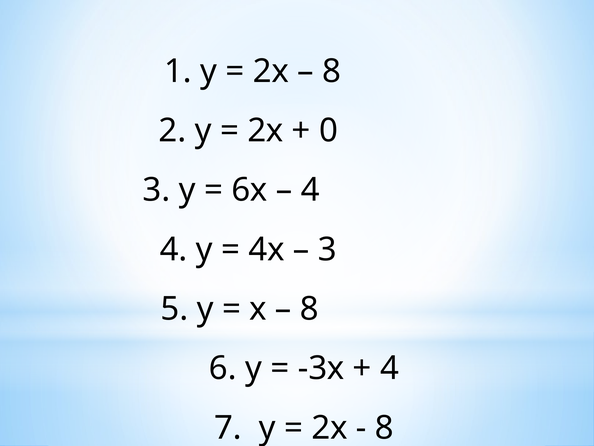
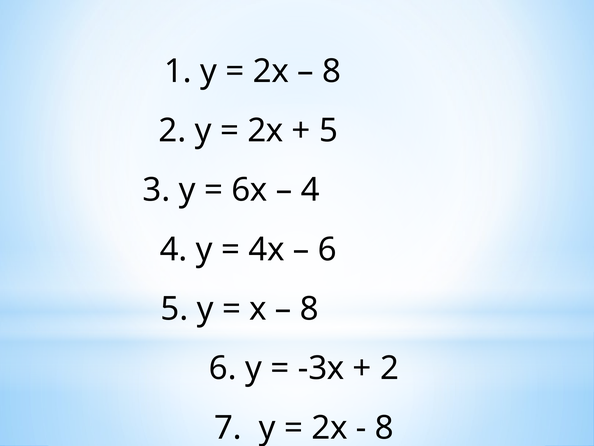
0: 0 -> 5 (328, 130)
3: 3 -> 6 (327, 249)
4: 4 -> 2 (389, 368)
